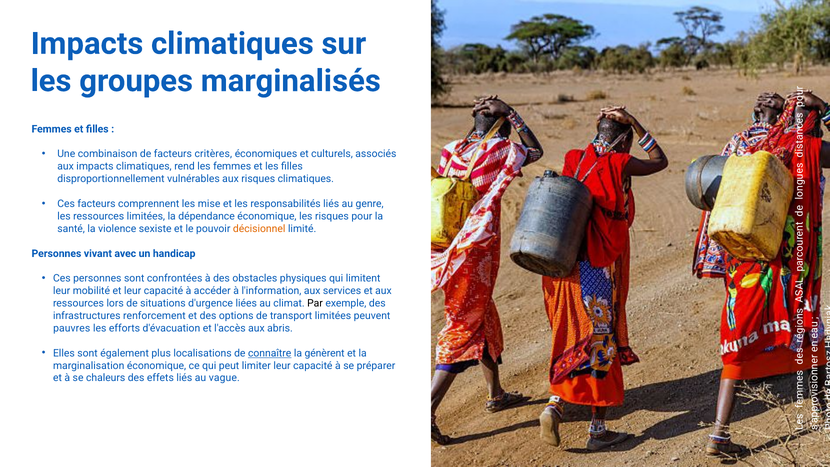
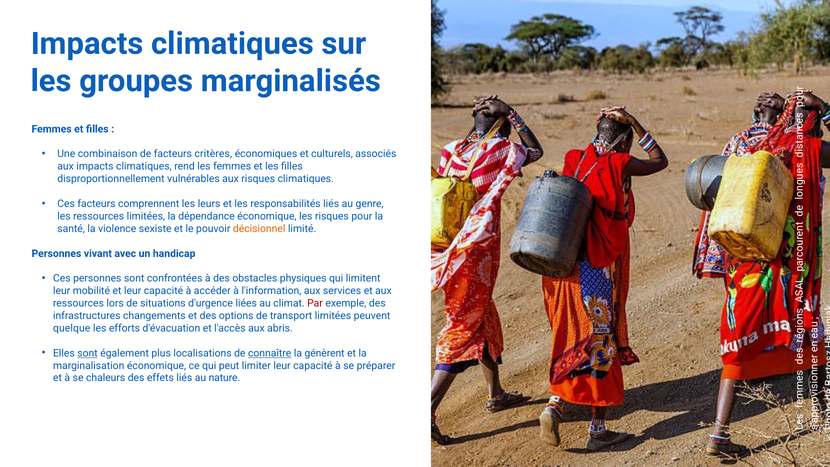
mise: mise -> leurs (209, 204)
Par colour: black -> red (315, 303)
renforcement: renforcement -> changements (154, 316)
pauvres: pauvres -> quelque (72, 328)
sont underline: none -> present (87, 353)
vague: vague -> nature (224, 378)
